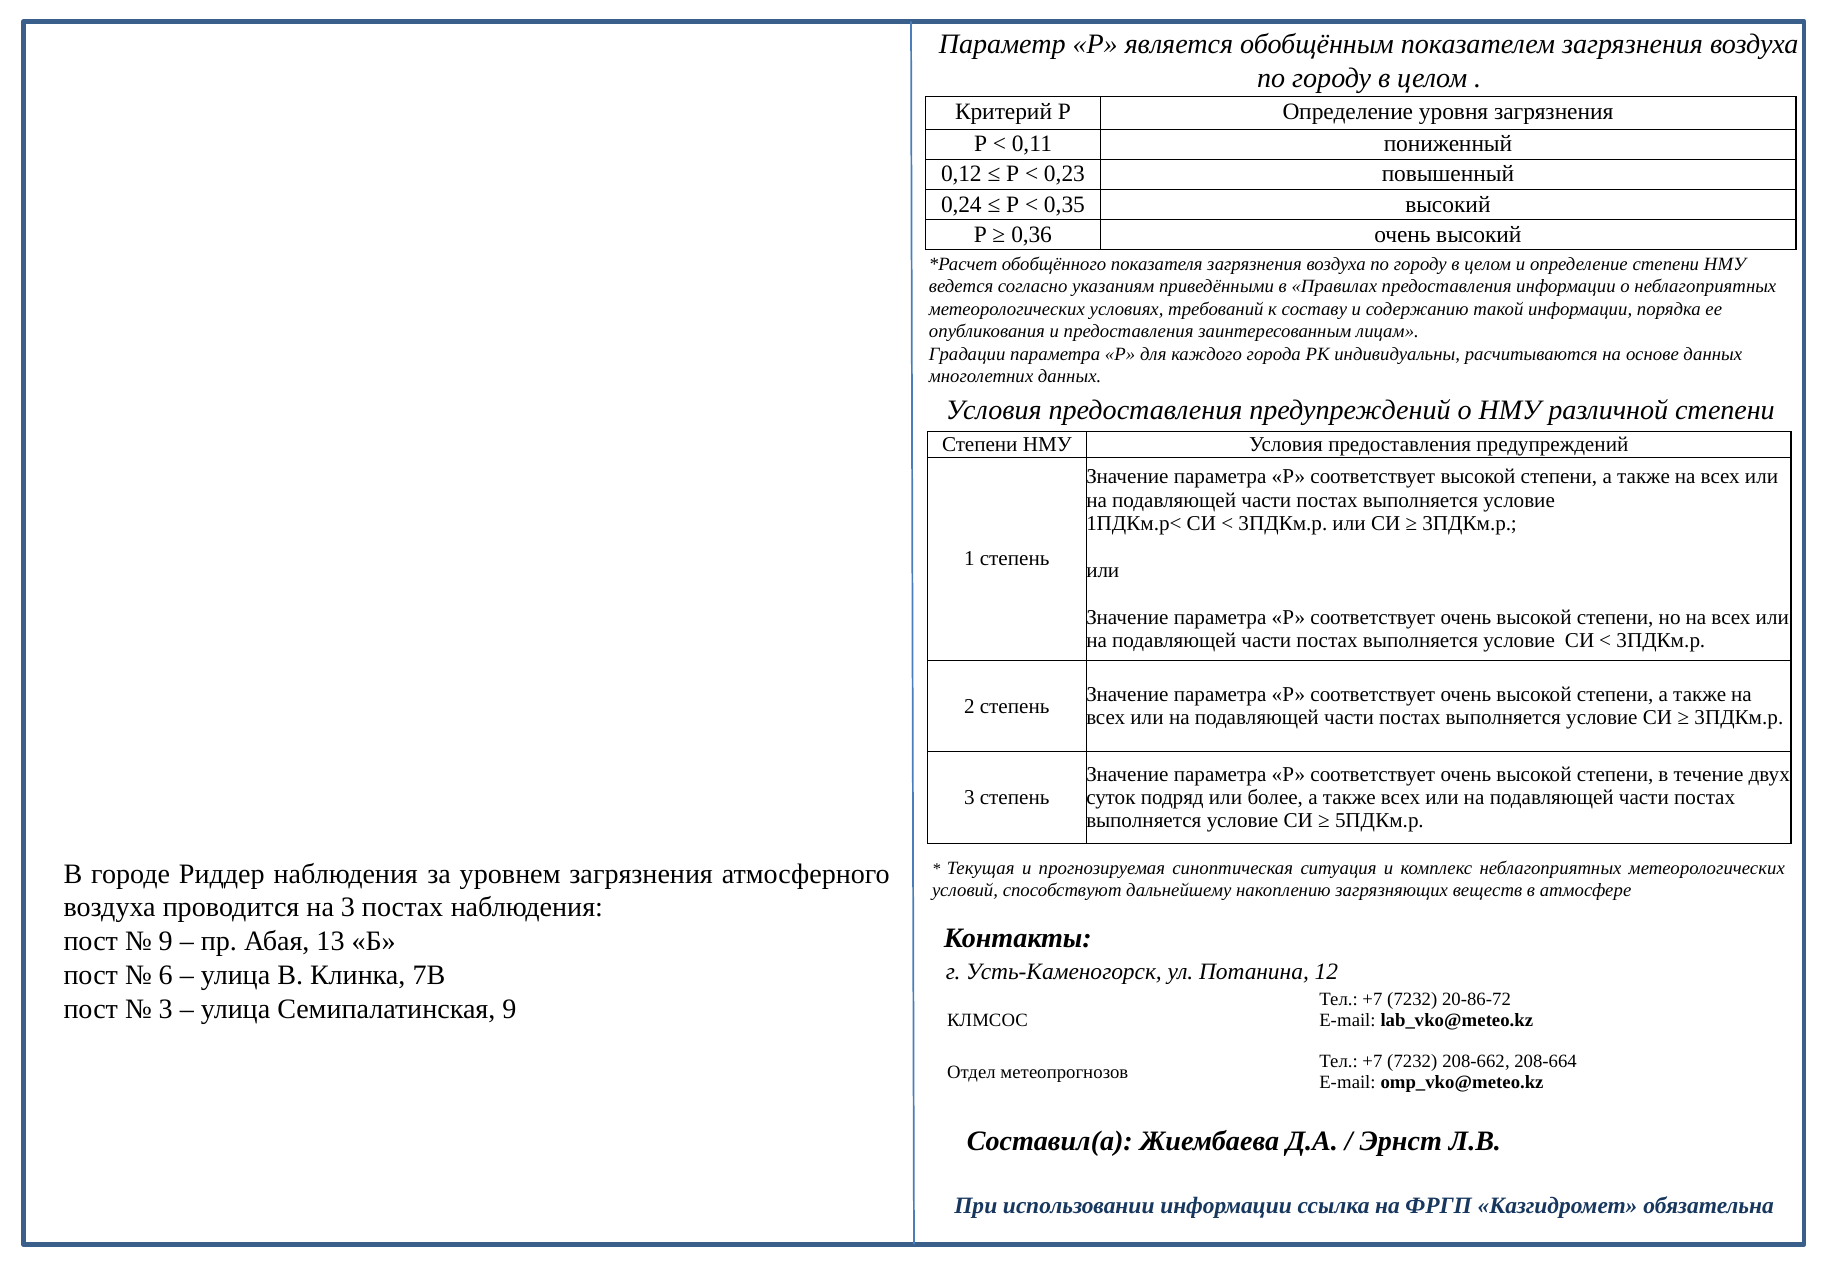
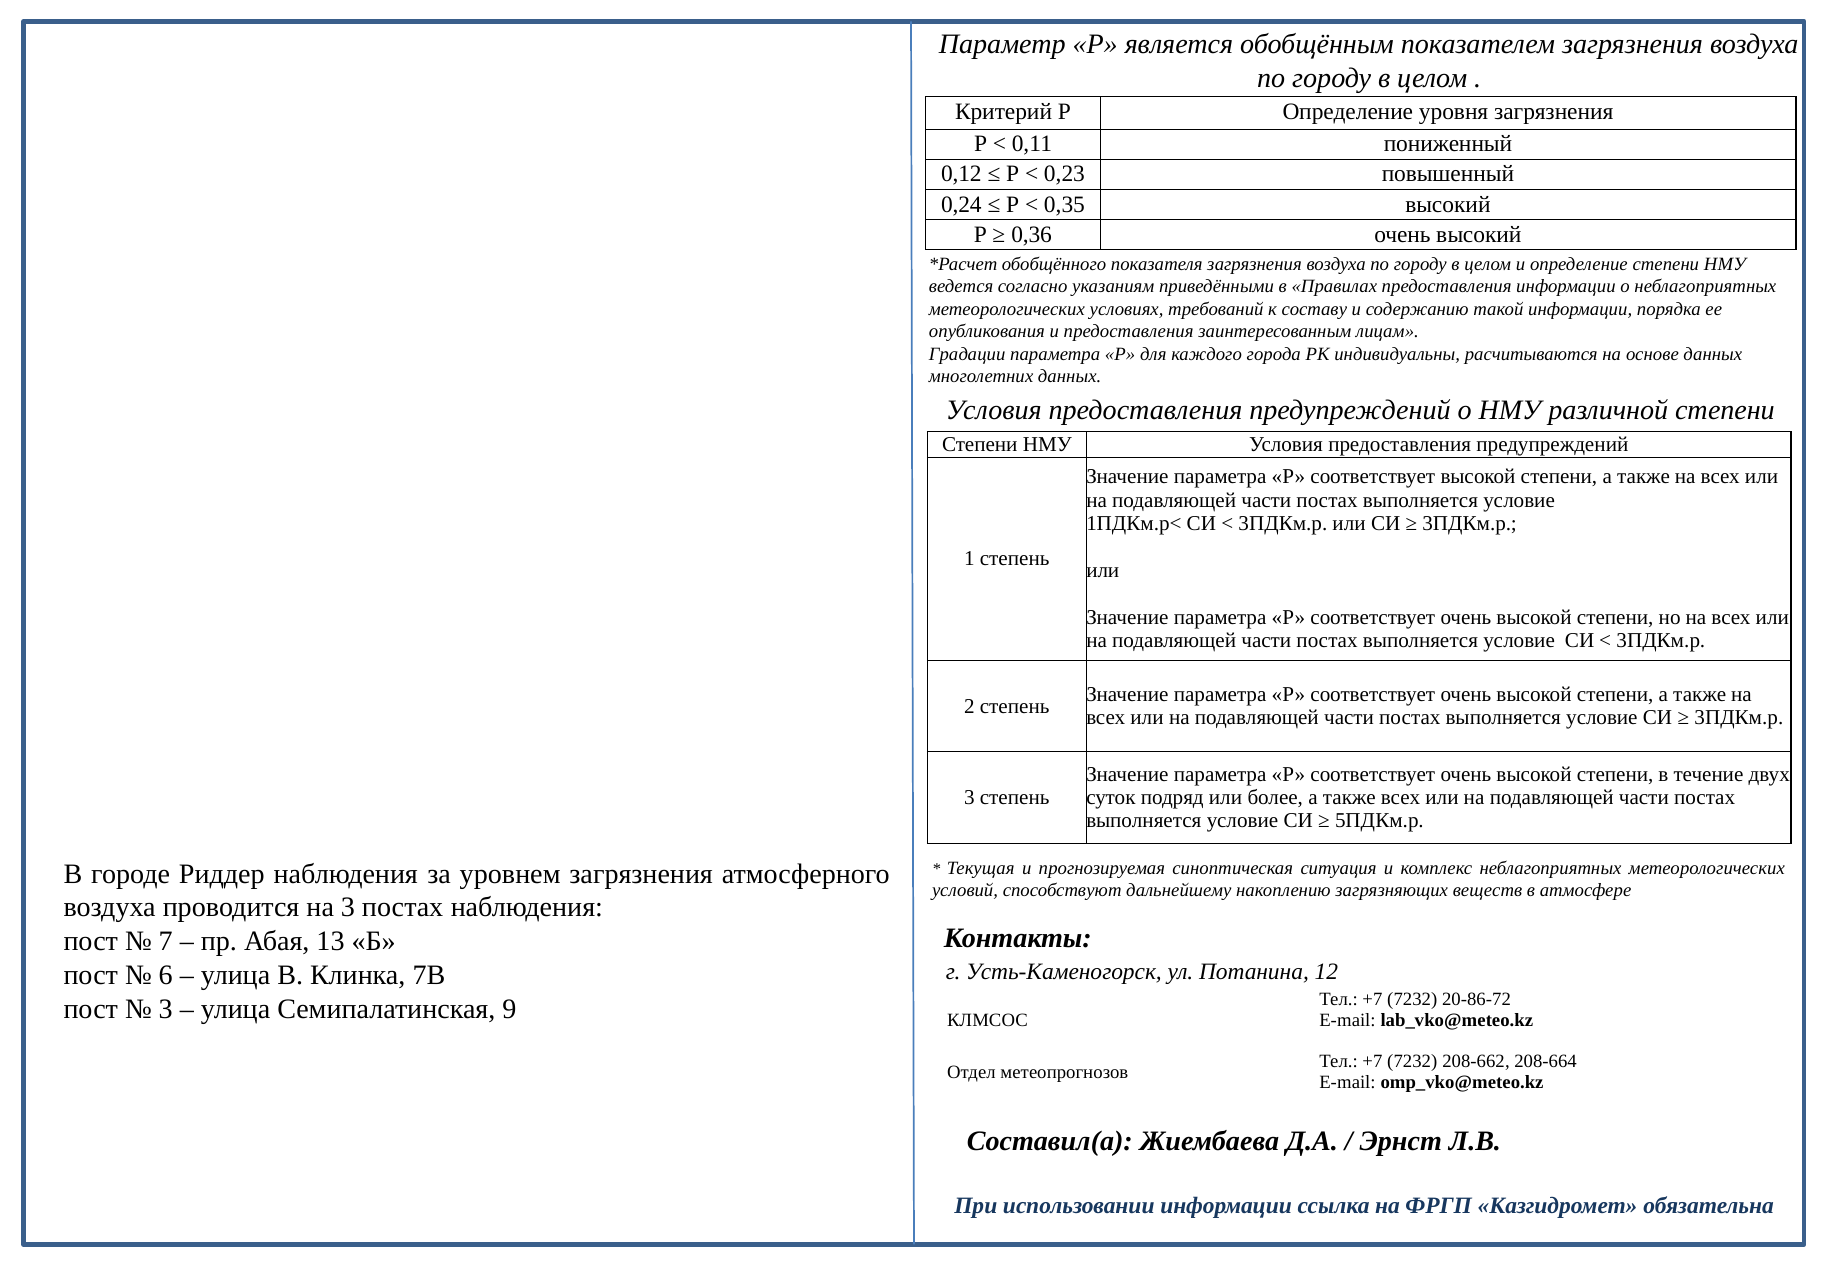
9: 9 -> 7 (166, 941)
